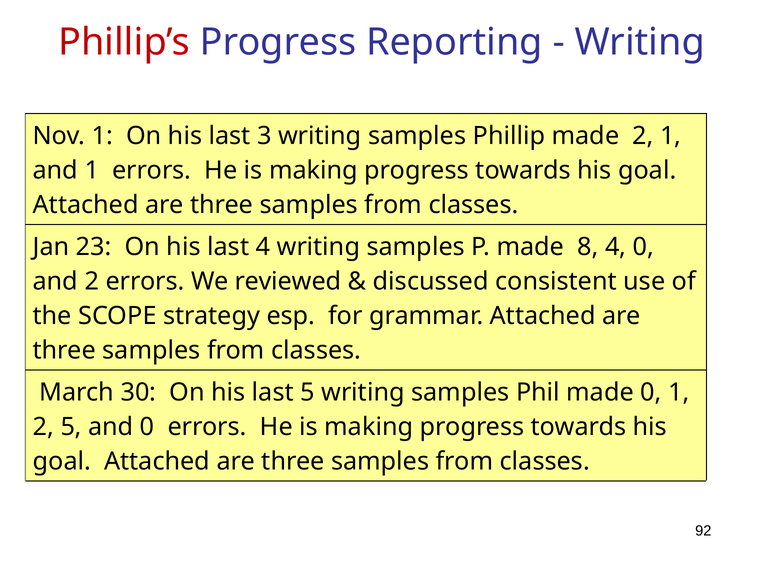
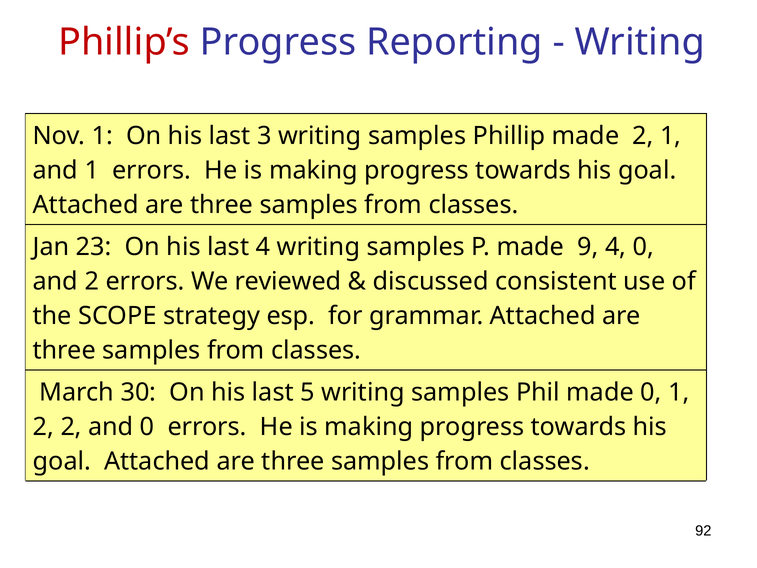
8: 8 -> 9 (588, 247)
2 5: 5 -> 2 (71, 427)
